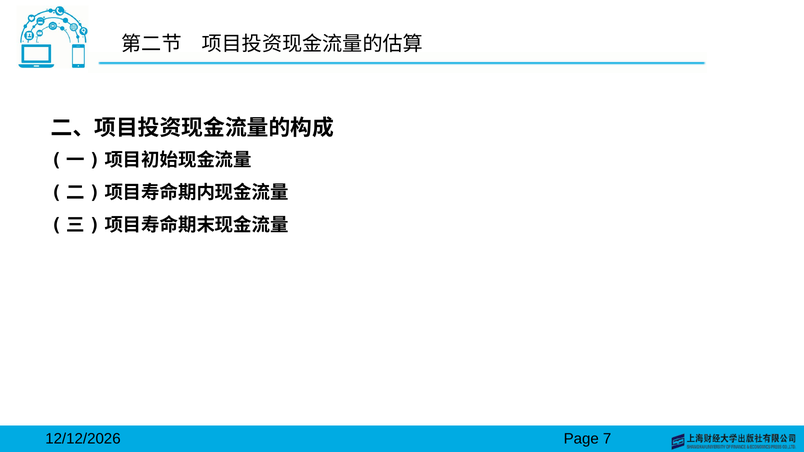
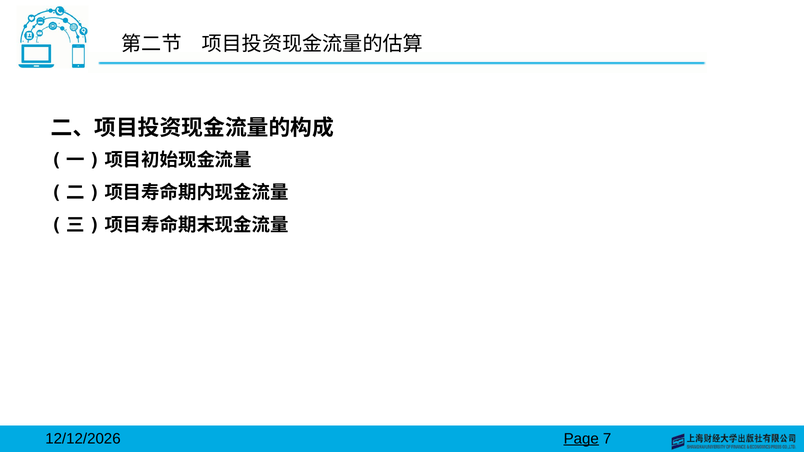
Page underline: none -> present (581, 439)
